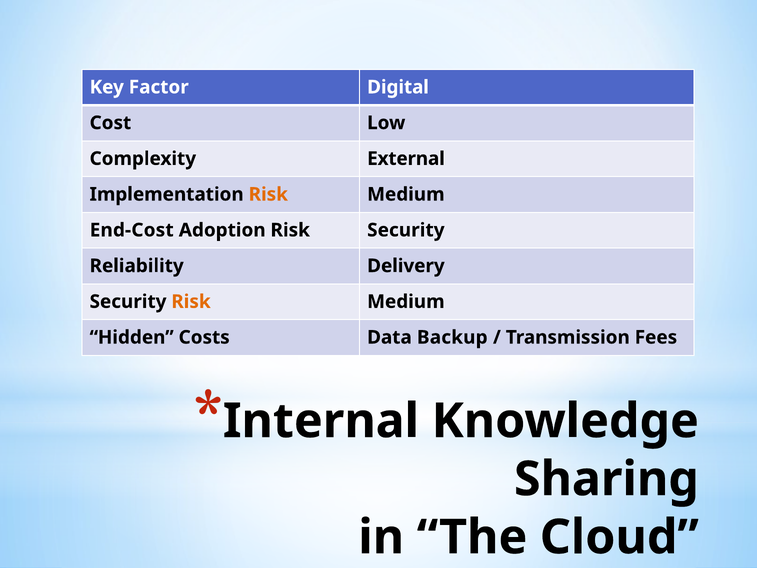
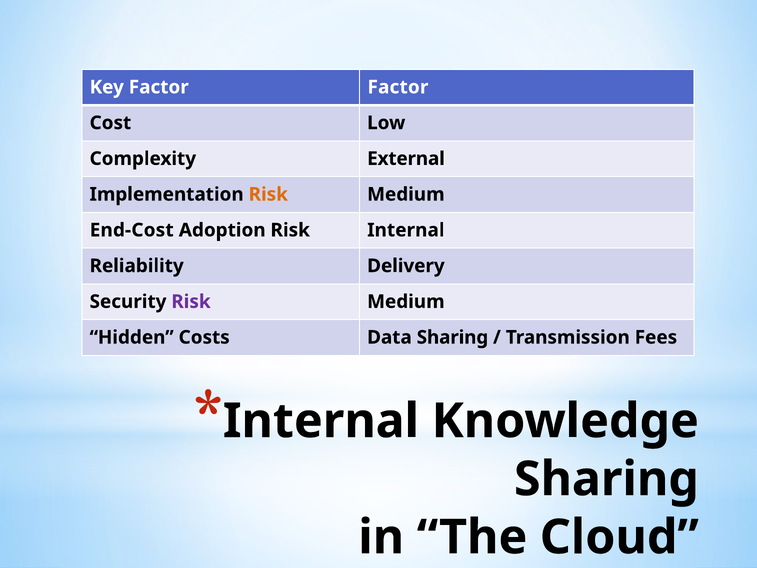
Factor Digital: Digital -> Factor (398, 87)
Risk Security: Security -> Internal (406, 230)
Risk colour: orange -> purple (191, 302)
Data Backup: Backup -> Sharing (452, 337)
